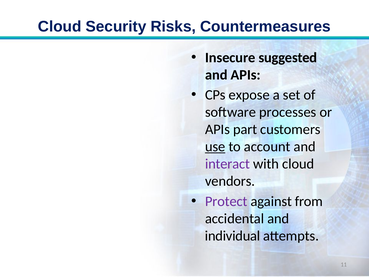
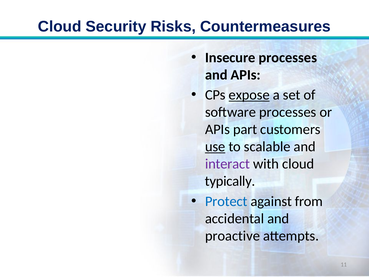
Insecure suggested: suggested -> processes (288, 58)
expose underline: none -> present (249, 95)
account: account -> scalable (267, 147)
vendors: vendors -> typically (230, 181)
Protect colour: purple -> blue (226, 201)
individual: individual -> proactive (232, 236)
